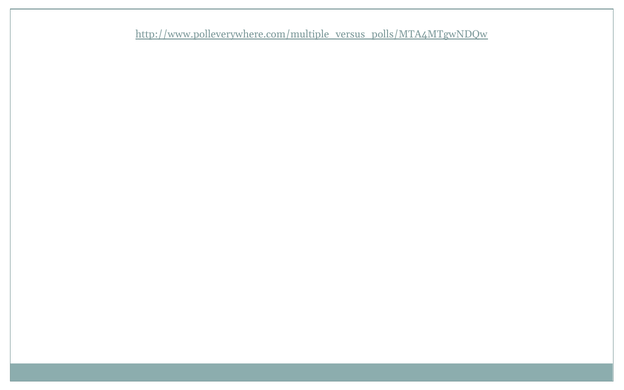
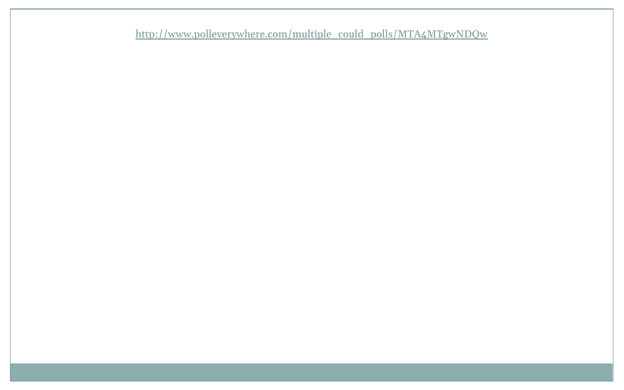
http://www.polleverywhere.com/multiple_versus_polls/MTA4MTgwNDQw: http://www.polleverywhere.com/multiple_versus_polls/MTA4MTgwNDQw -> http://www.polleverywhere.com/multiple_could_polls/MTA4MTgwNDQw (311, 34)
